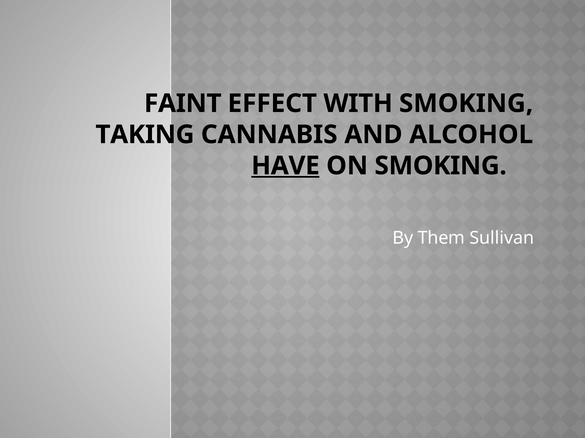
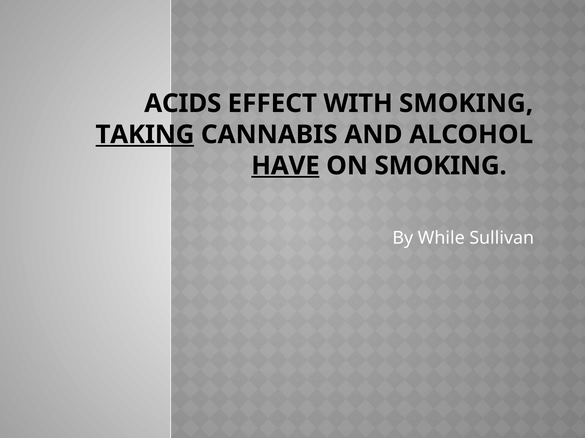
FAINT: FAINT -> ACIDS (183, 104)
TAKING underline: none -> present (145, 135)
Them: Them -> While (441, 238)
